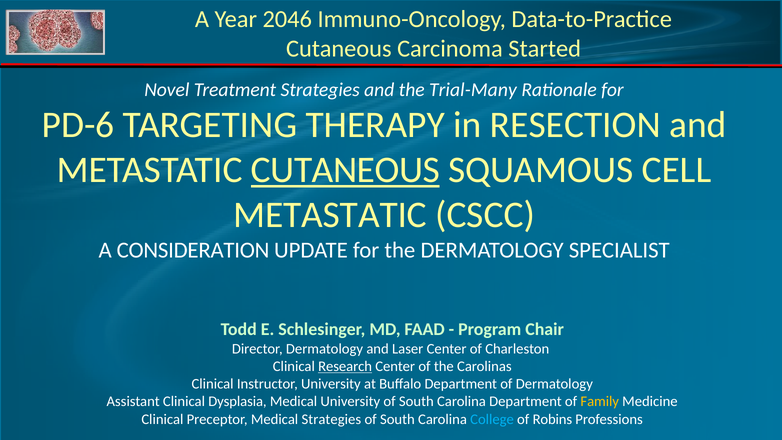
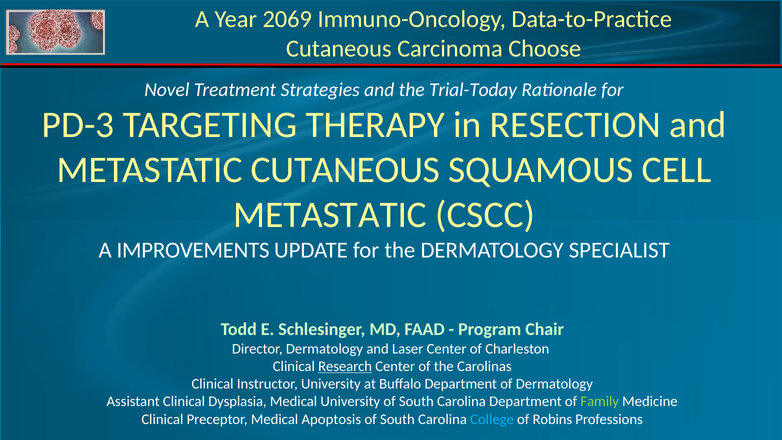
2046: 2046 -> 2069 (287, 19)
Started: Started -> Choose (545, 49)
Trial-Many: Trial-Many -> Trial-Today (473, 90)
PD-6: PD-6 -> PD-3 (78, 125)
CUTANEOUS underline: present -> none (345, 170)
CONSIDERATION: CONSIDERATION -> IMPROVEMENTS (193, 250)
Family colour: yellow -> light green (600, 402)
Medical Strategies: Strategies -> Apoptosis (331, 419)
